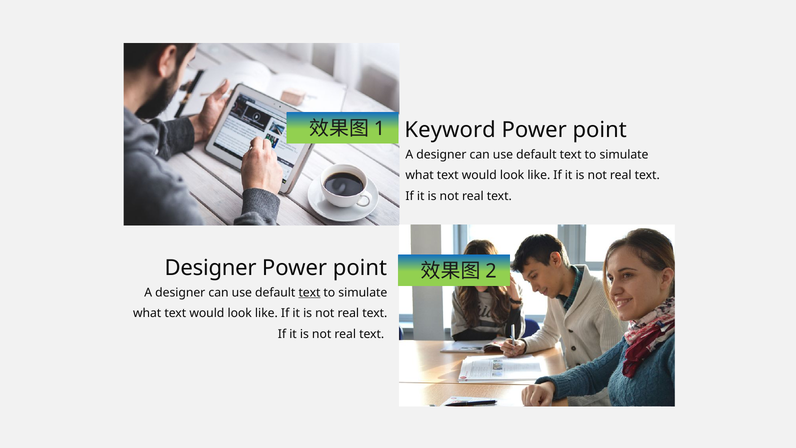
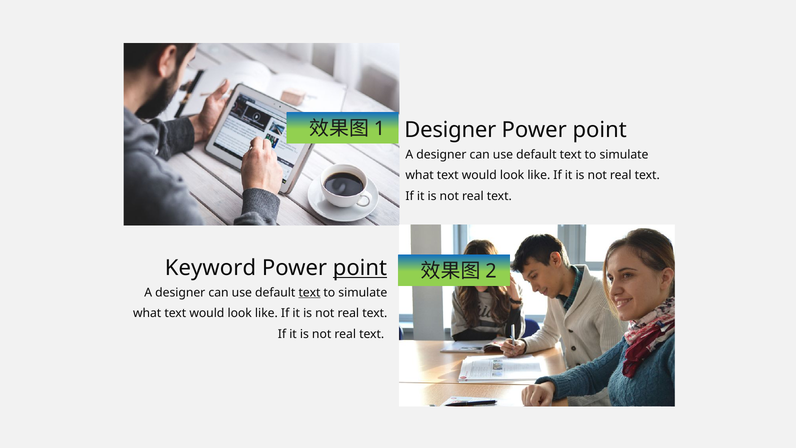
Keyword: Keyword -> Designer (450, 130)
Designer: Designer -> Keyword (210, 268)
point underline: none -> present (360, 268)
